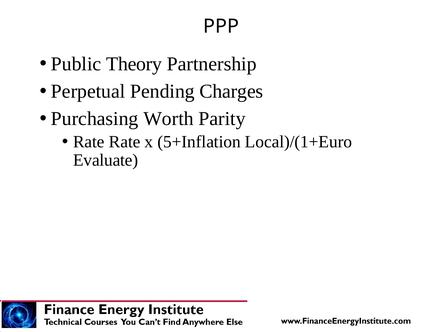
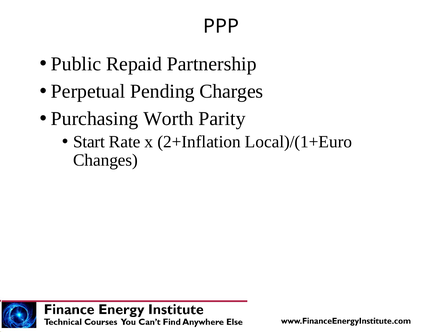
Theory: Theory -> Repaid (134, 64)
Rate: Rate -> Start (89, 142)
5+Inflation: 5+Inflation -> 2+Inflation (199, 142)
Evaluate: Evaluate -> Changes (106, 160)
